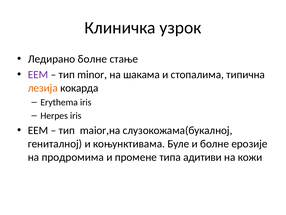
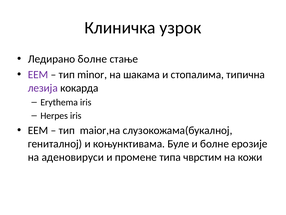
лезија colour: orange -> purple (43, 88)
продромима: продромима -> аденовируси (73, 157)
адитиви: адитиви -> чврстим (203, 157)
